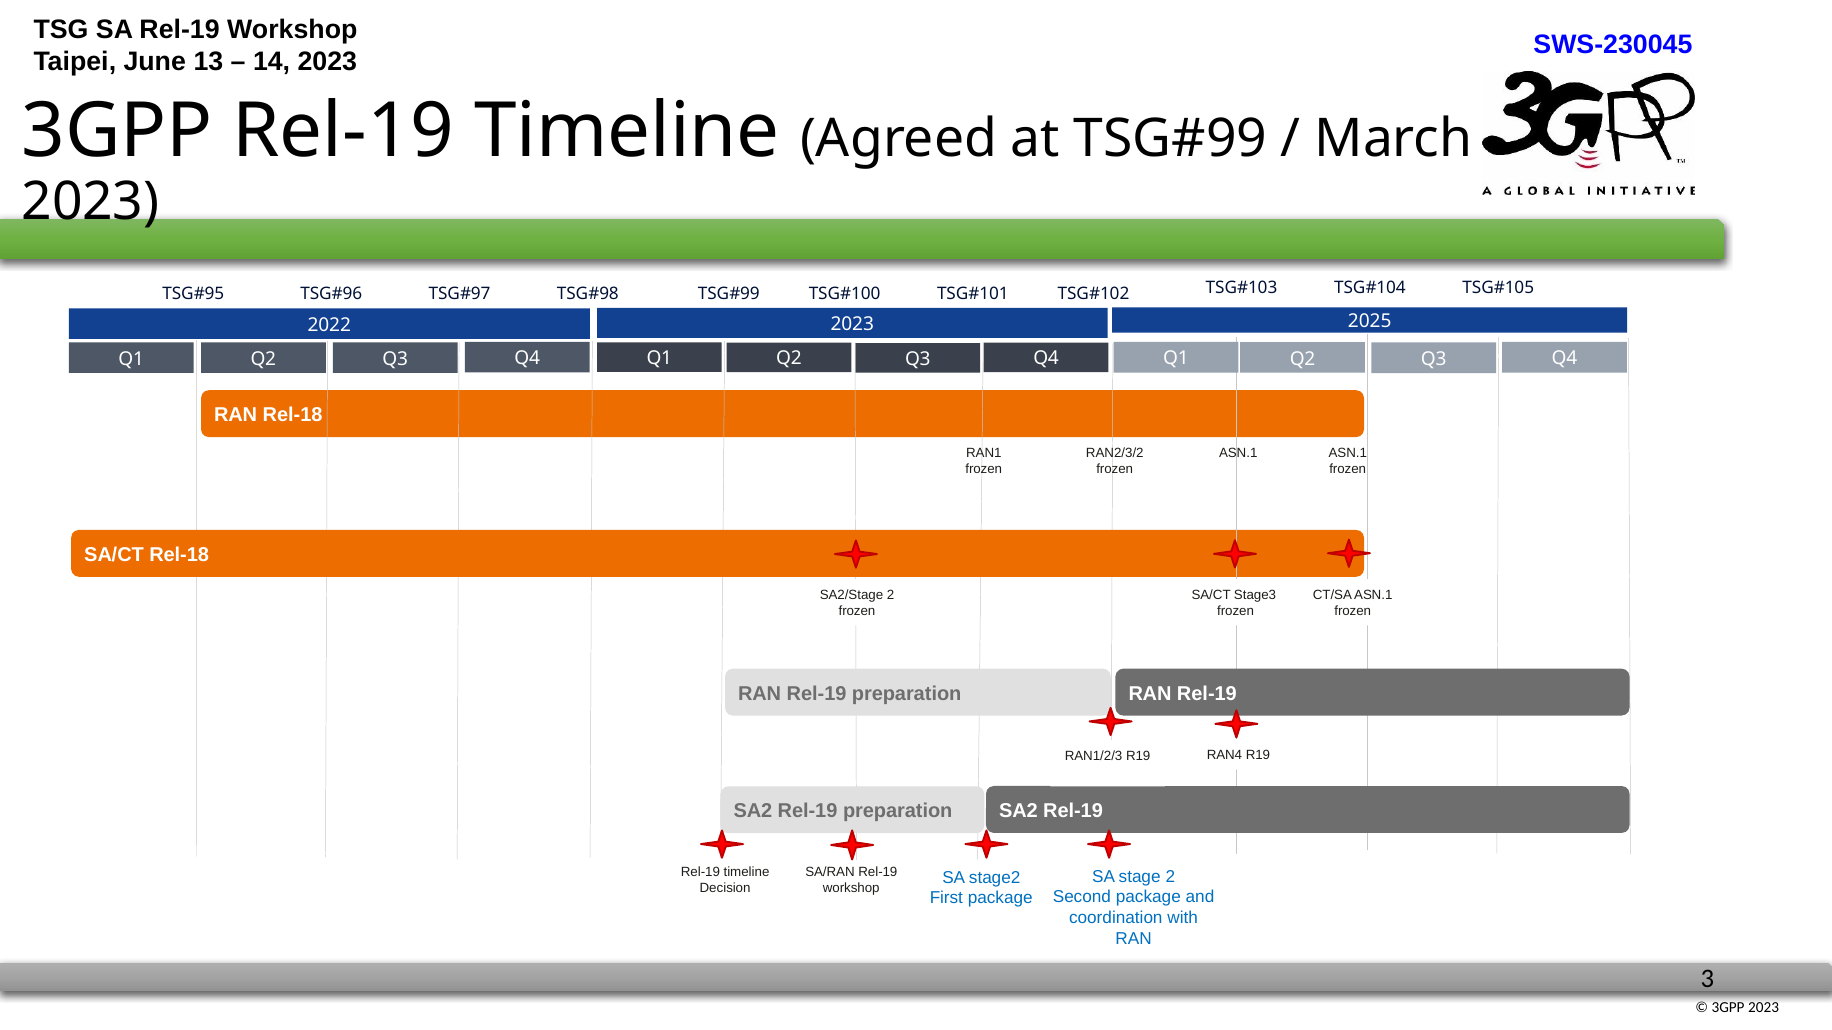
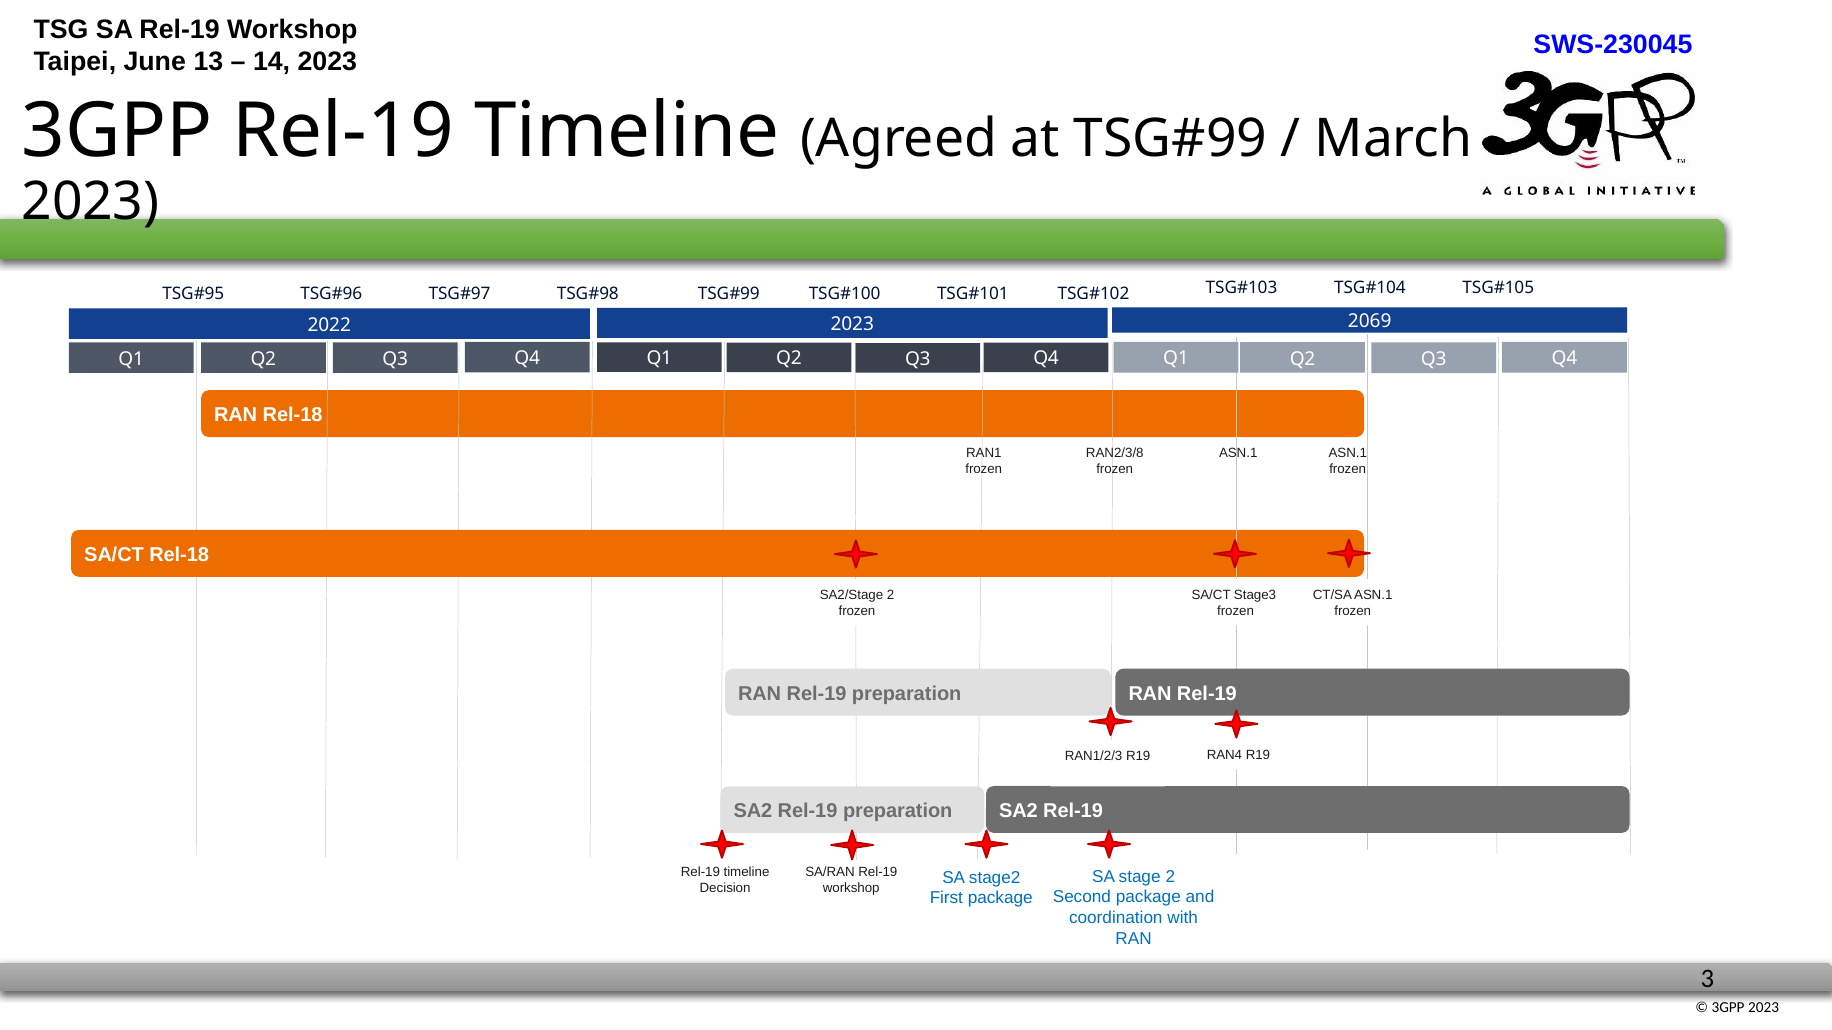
2025: 2025 -> 2069 (1370, 321)
RAN2/3/2: RAN2/3/2 -> RAN2/3/8 (1115, 453)
